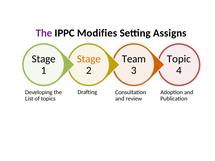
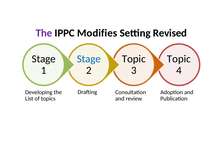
Assigns: Assigns -> Revised (170, 33)
Stage colour: orange -> blue (89, 59)
Team: Team -> Topic (134, 59)
